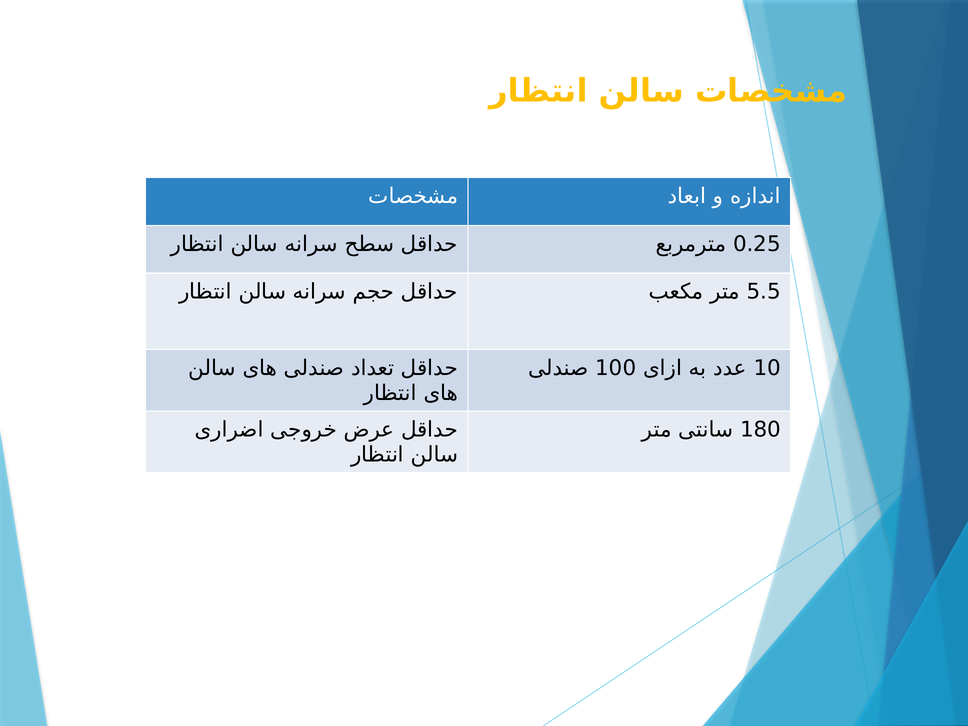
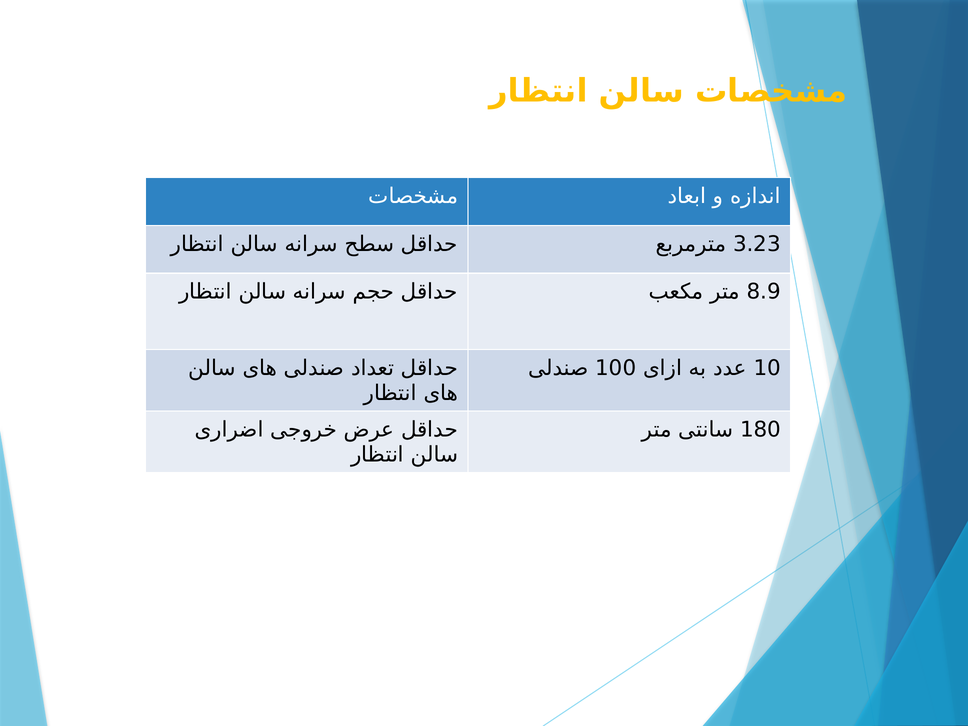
0.25: 0.25 -> 3.23 (757, 244)
5.5: 5.5 -> 8.9 (764, 292)
